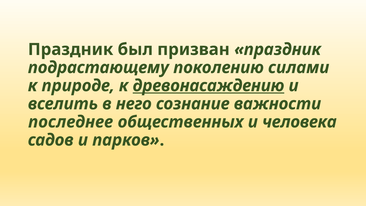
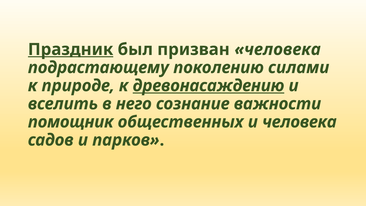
Праздник underline: none -> present (71, 49)
призван праздник: праздник -> человека (278, 49)
последнее: последнее -> помощник (71, 122)
